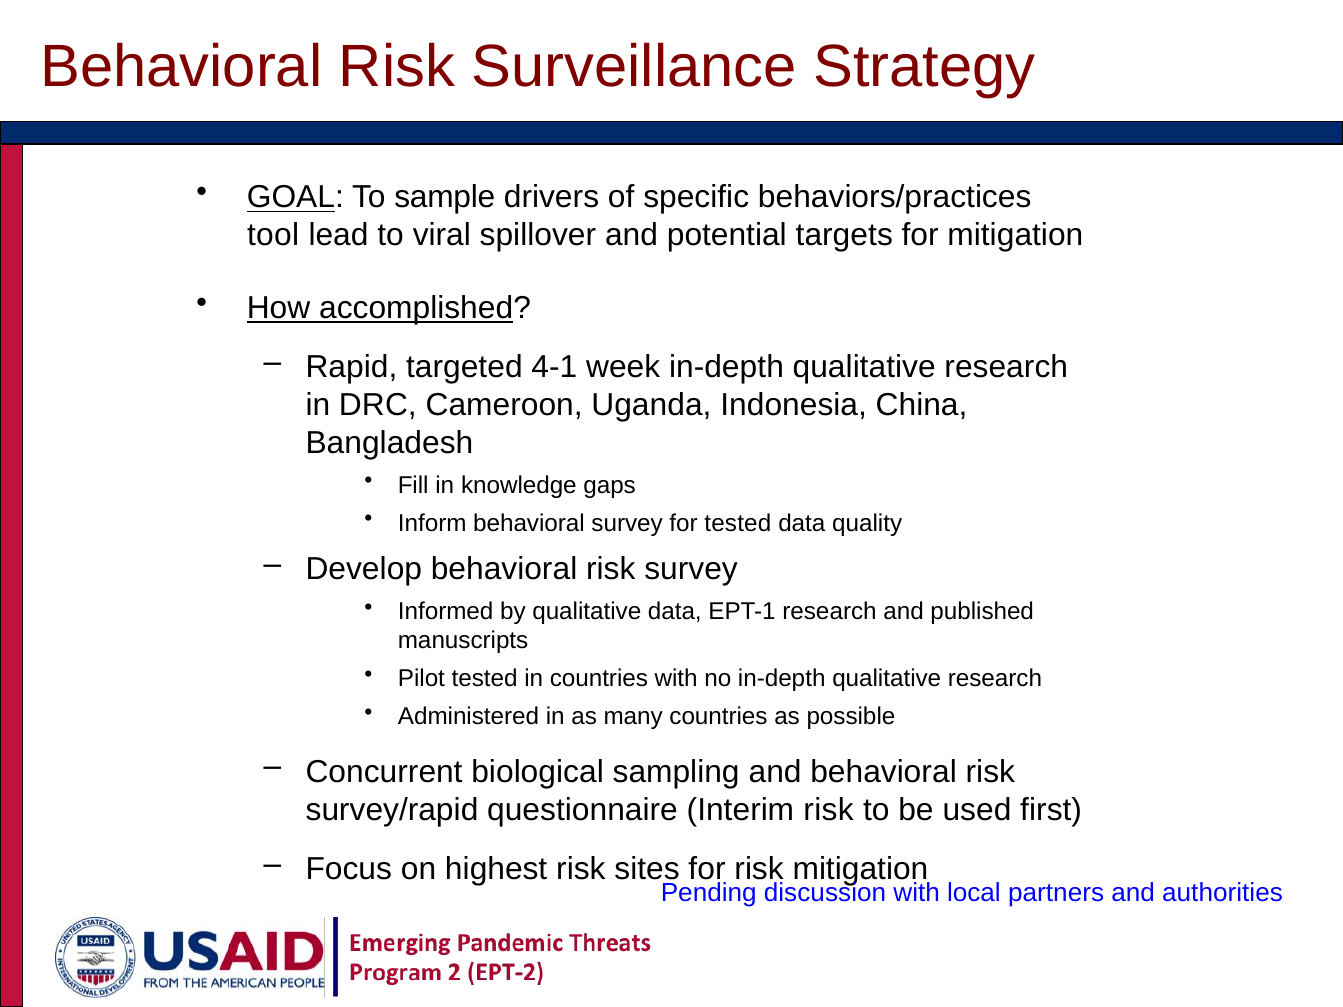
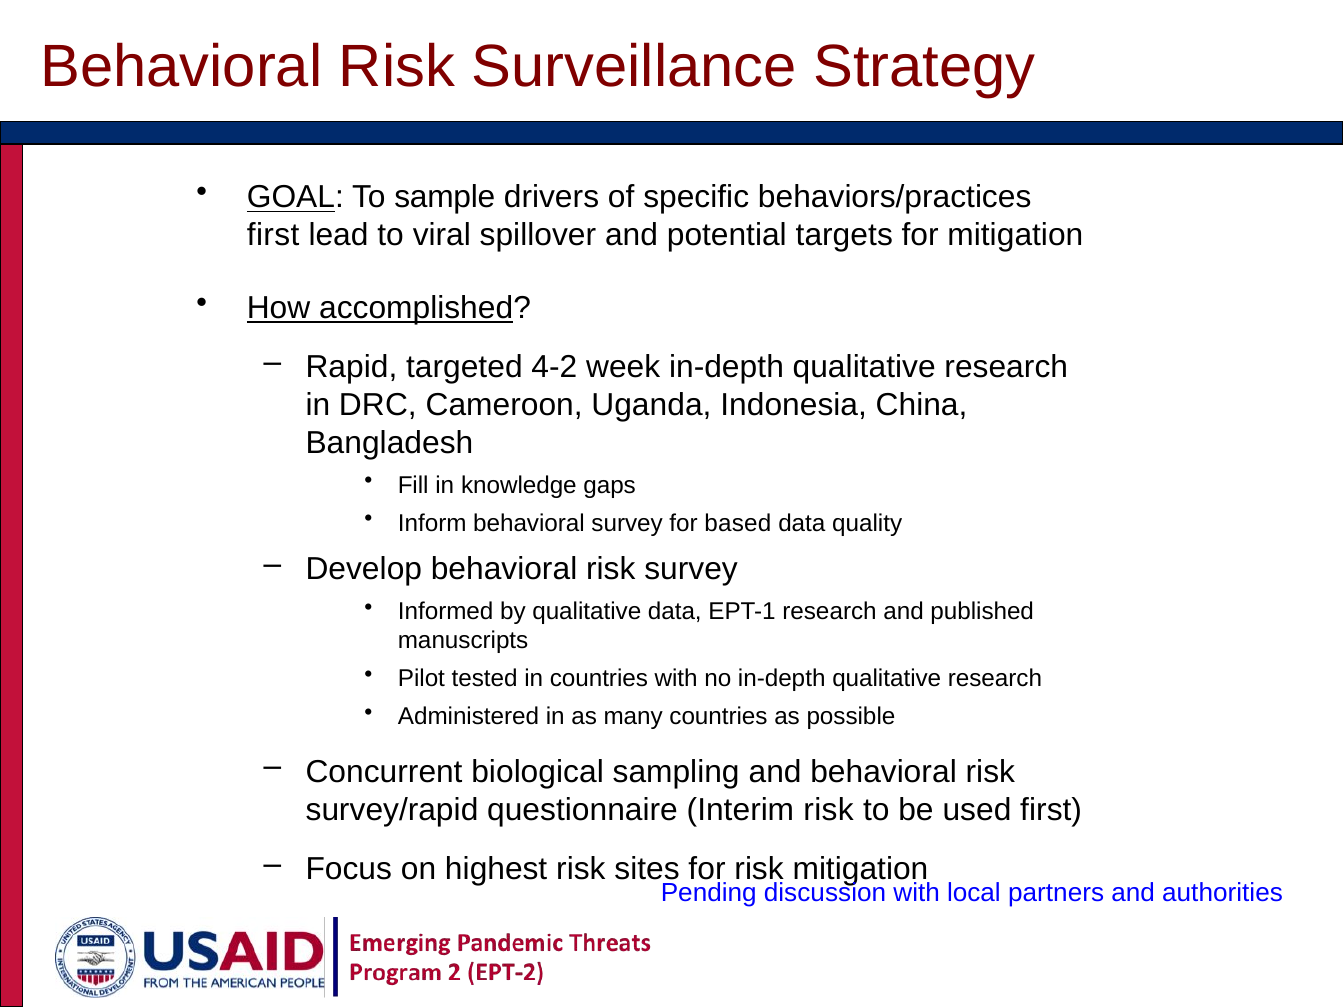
tool: tool -> first (273, 236)
4-1: 4-1 -> 4-2 (554, 367)
for tested: tested -> based (738, 523)
